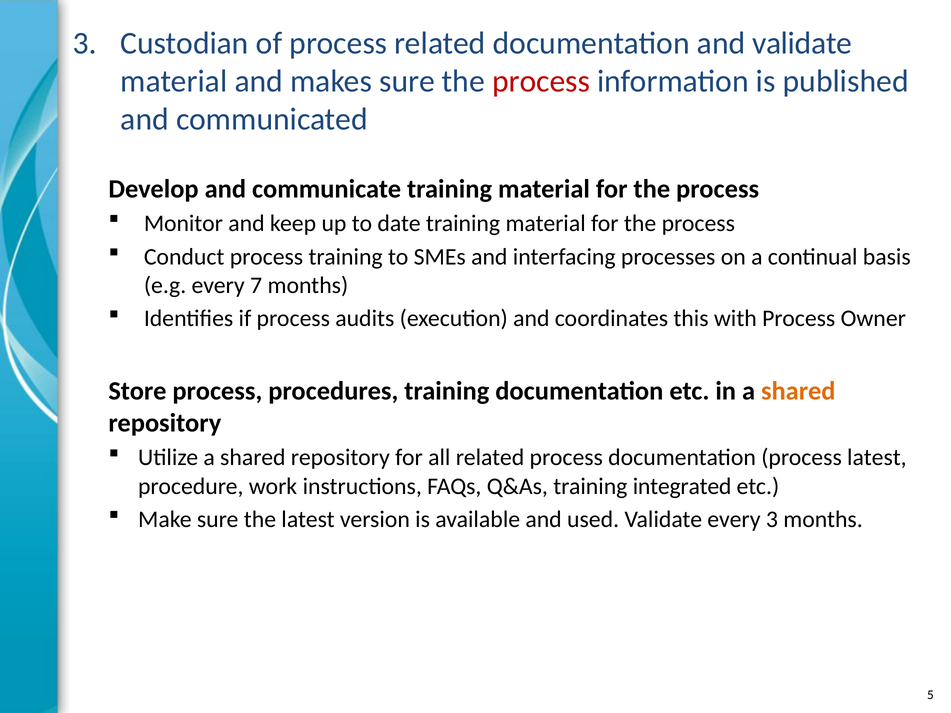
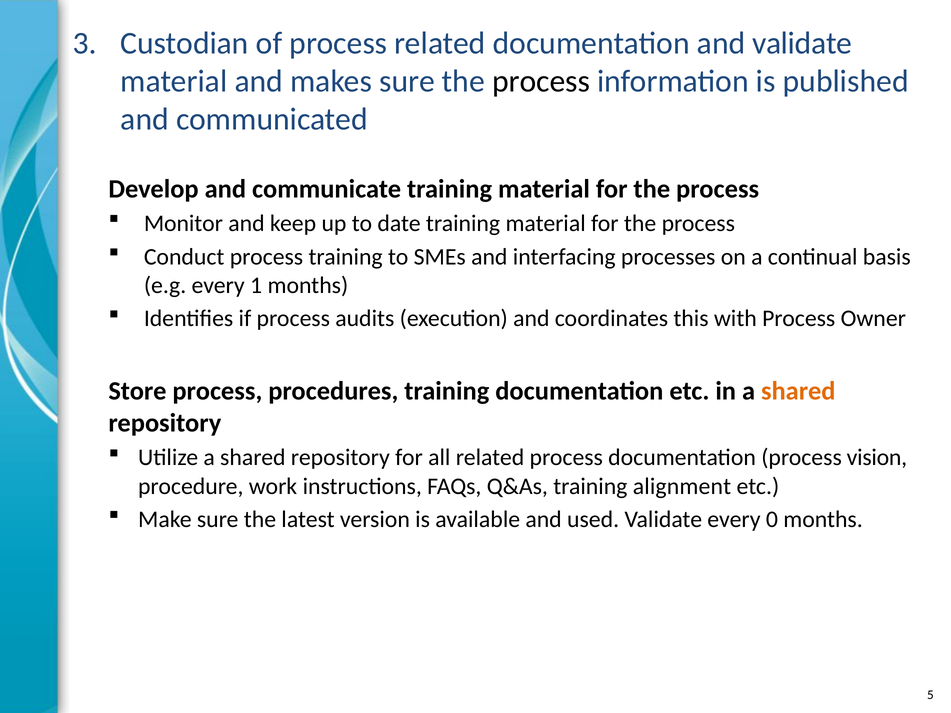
process colour: red -> black (541, 81)
7: 7 -> 1 (256, 285)
process latest: latest -> vision (877, 458)
integrated: integrated -> alignment (682, 486)
every 3: 3 -> 0 (772, 520)
